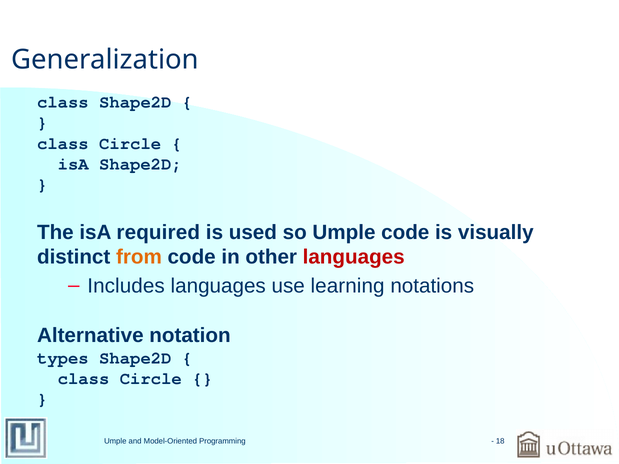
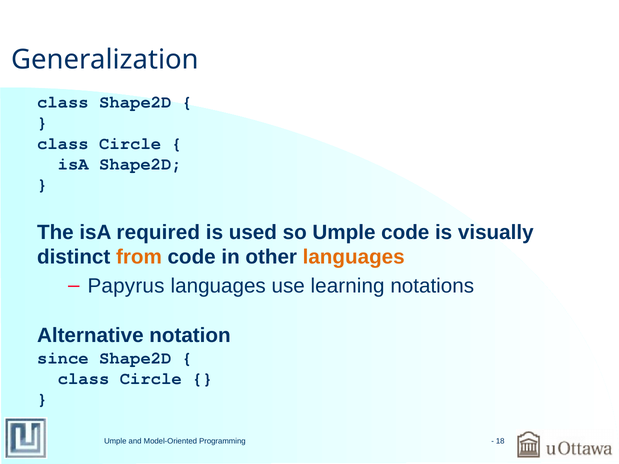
languages colour: red -> orange (354, 257)
Includes: Includes -> Papyrus (126, 286)
types: types -> since (63, 358)
